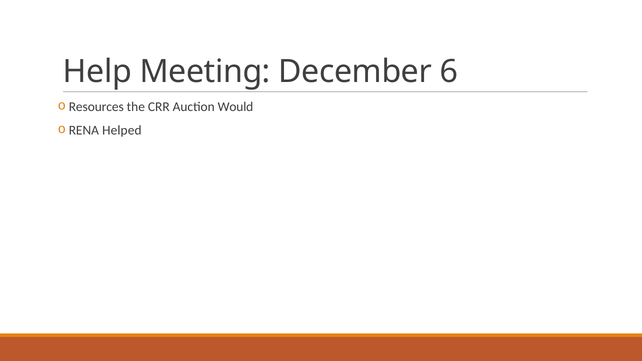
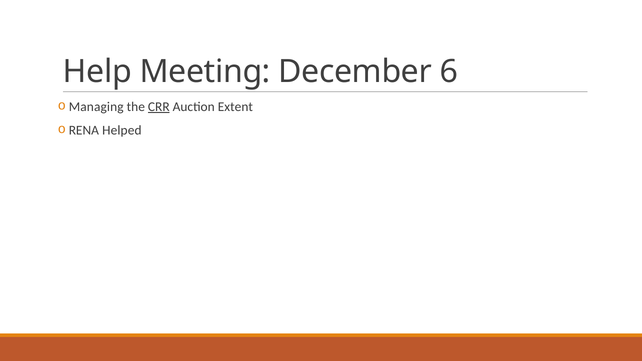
Resources: Resources -> Managing (96, 107)
CRR underline: none -> present (159, 107)
Would: Would -> Extent (235, 107)
